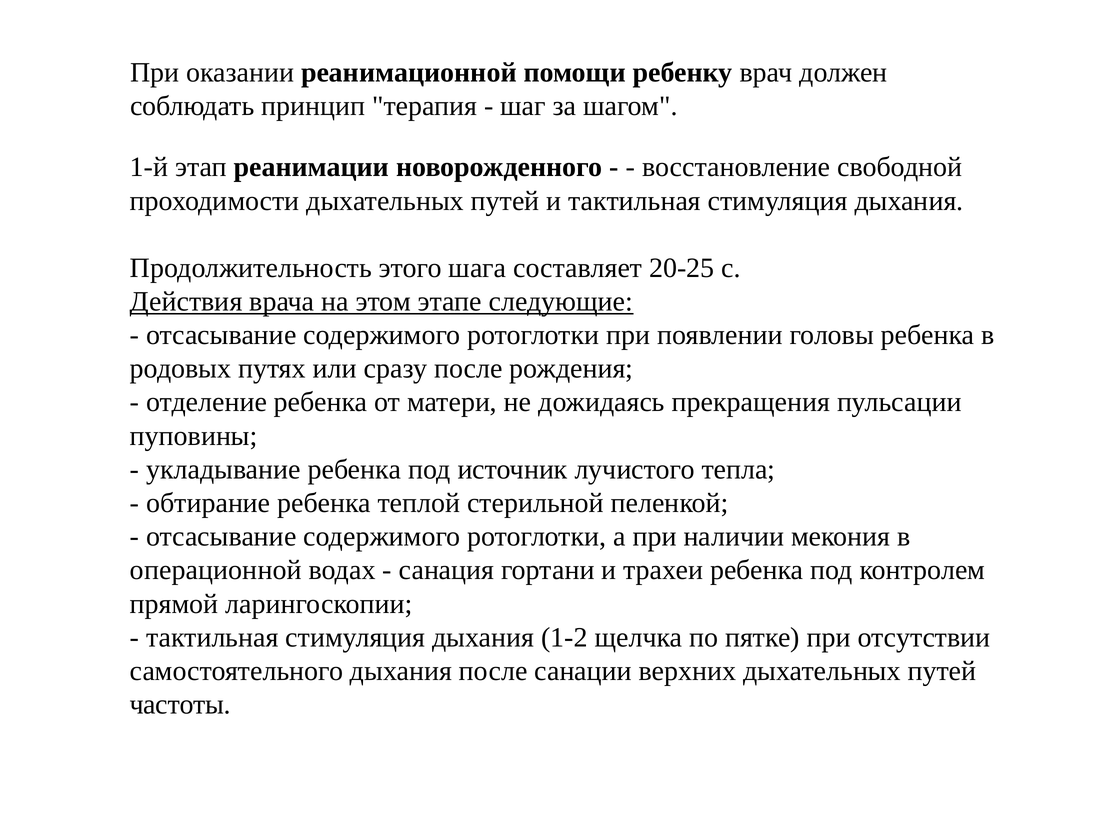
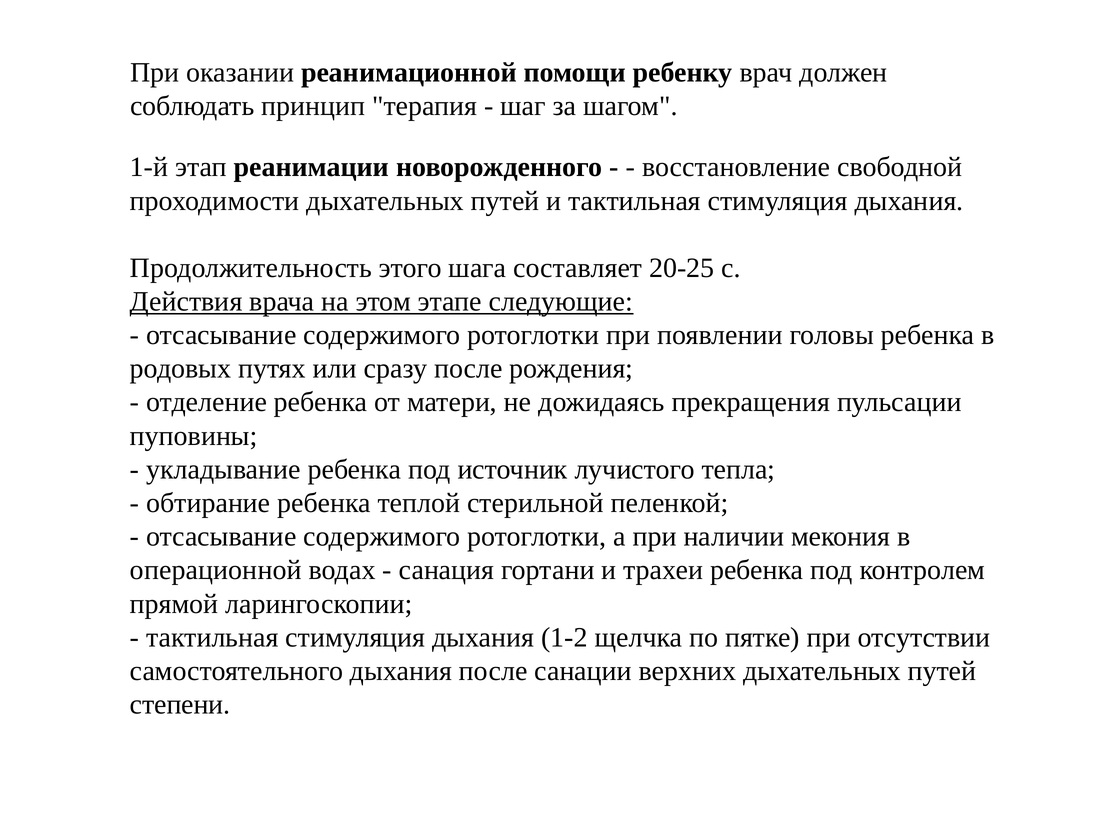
частоты: частоты -> степени (180, 705)
